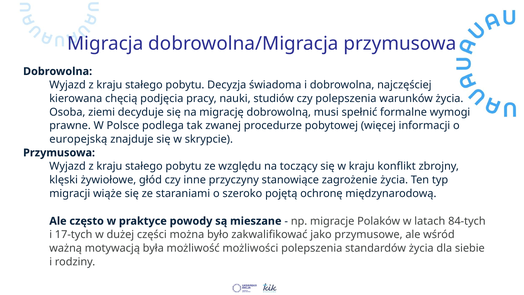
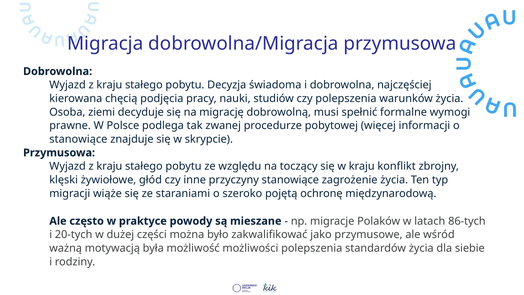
europejską: europejską -> stanowiące (78, 139)
84-tych: 84-tych -> 86-tych (467, 221)
17-tych: 17-tych -> 20-tych (74, 234)
